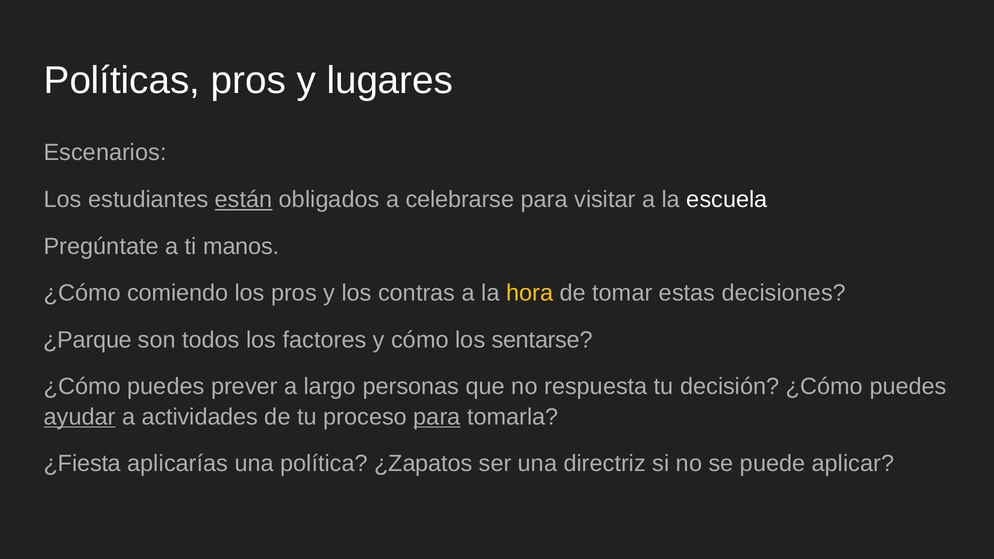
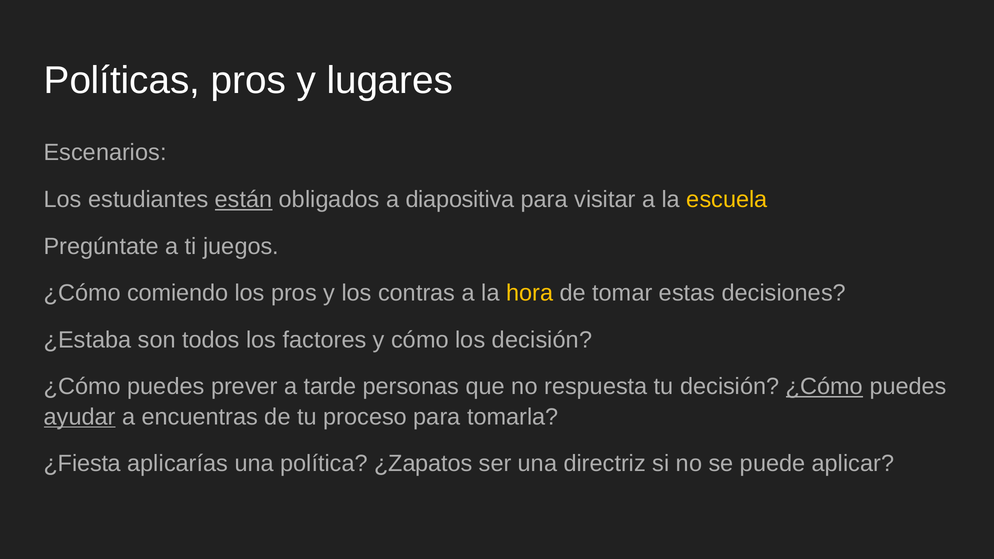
celebrarse: celebrarse -> diapositiva (460, 200)
escuela colour: white -> yellow (727, 200)
manos: manos -> juegos (241, 246)
¿Parque: ¿Parque -> ¿Estaba (88, 340)
los sentarse: sentarse -> decisión (542, 340)
largo: largo -> tarde (330, 387)
¿Cómo underline: none -> present (824, 387)
actividades: actividades -> encuentras (200, 417)
para underline: present -> none (437, 417)
